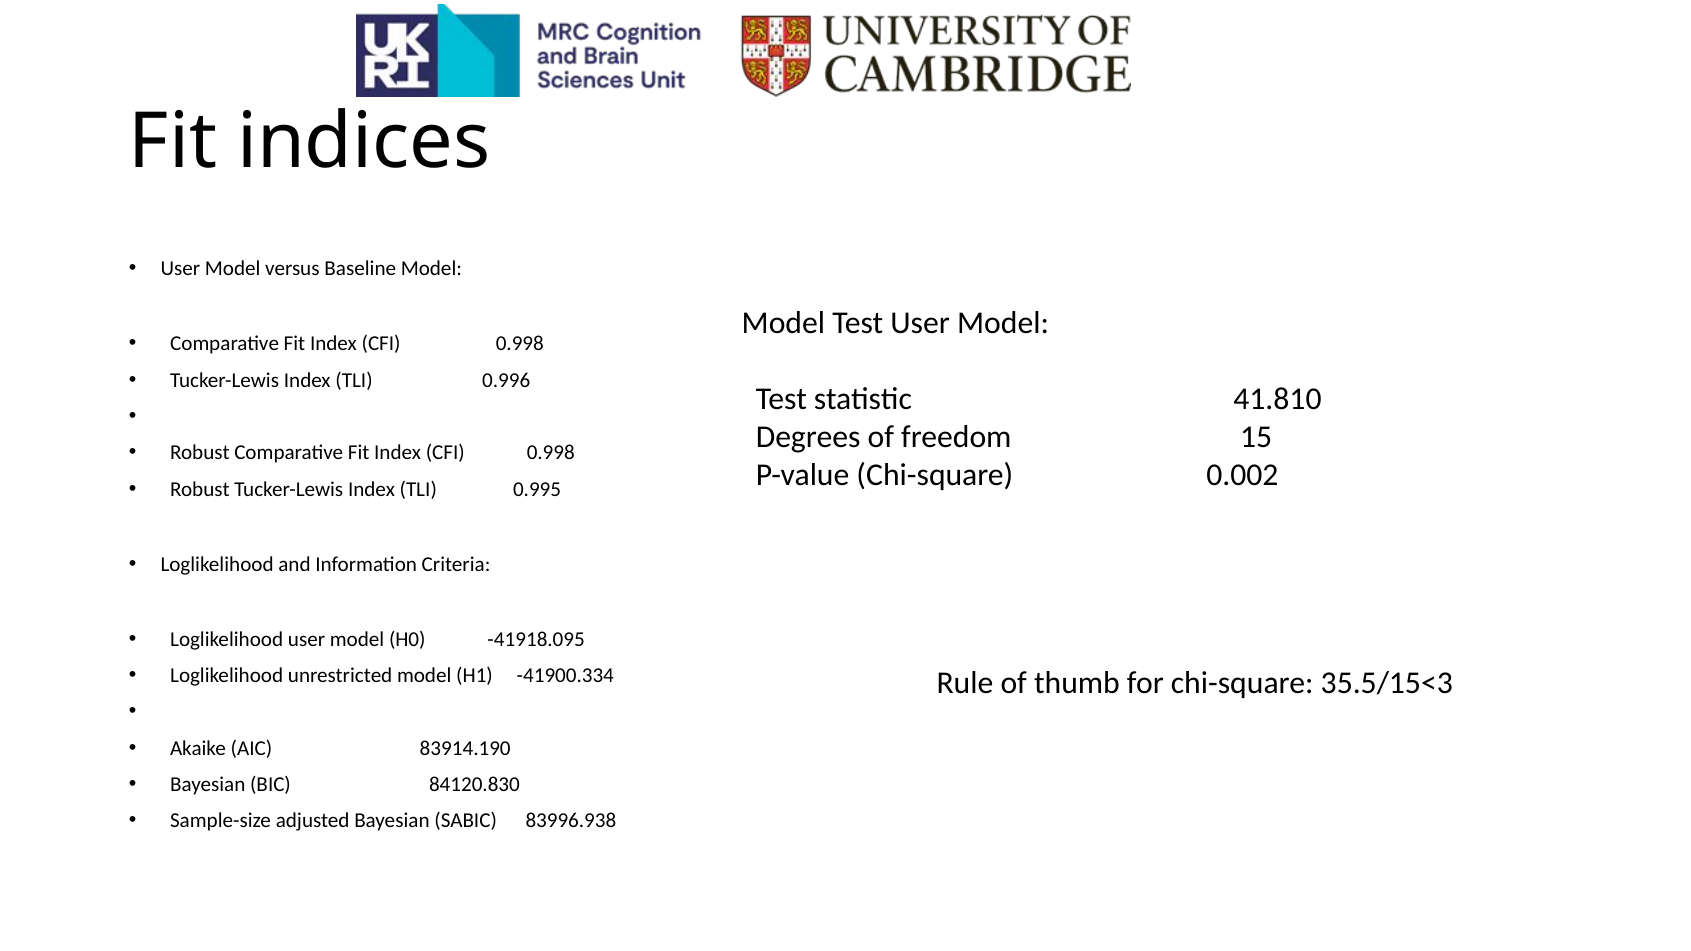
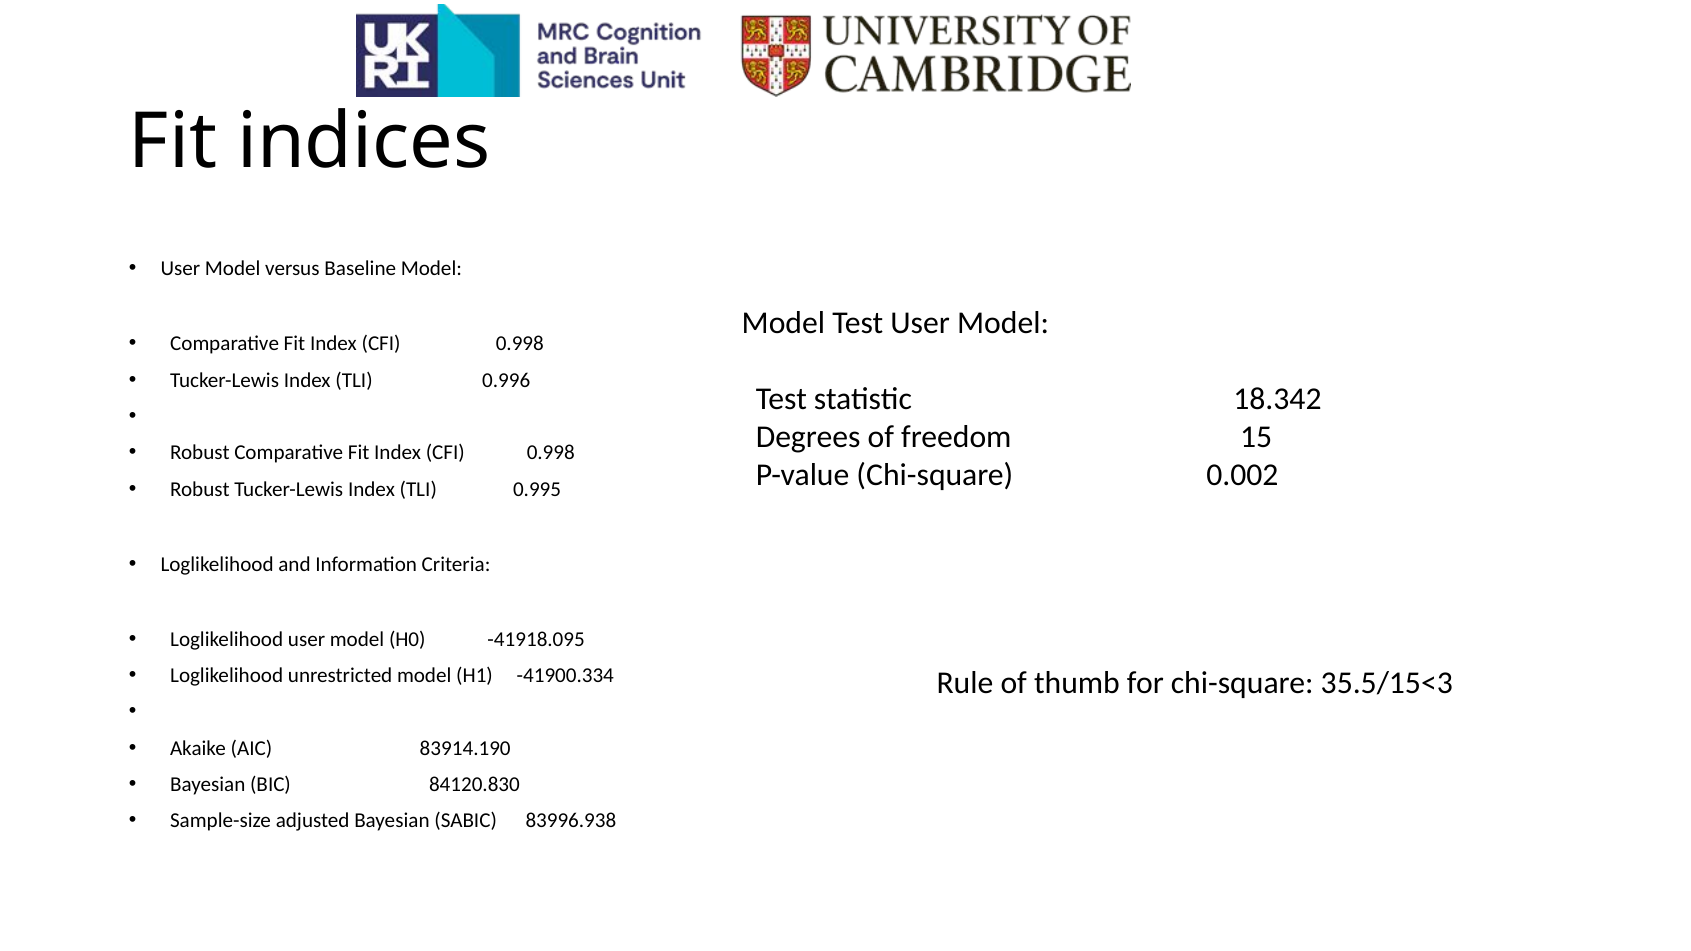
41.810: 41.810 -> 18.342 (1277, 399)
